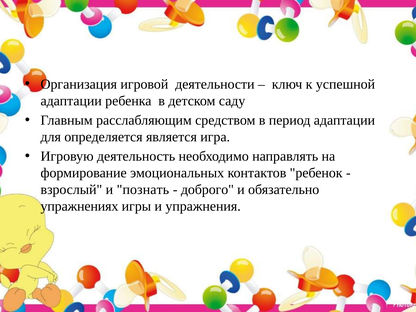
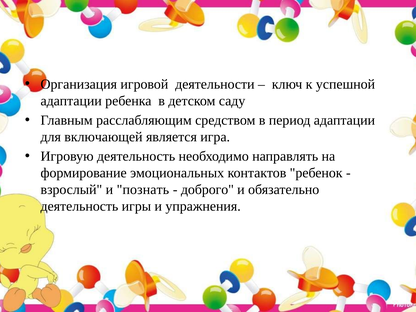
определяется: определяется -> включающей (103, 137)
упражнениях: упражнениях -> деятельность (79, 206)
